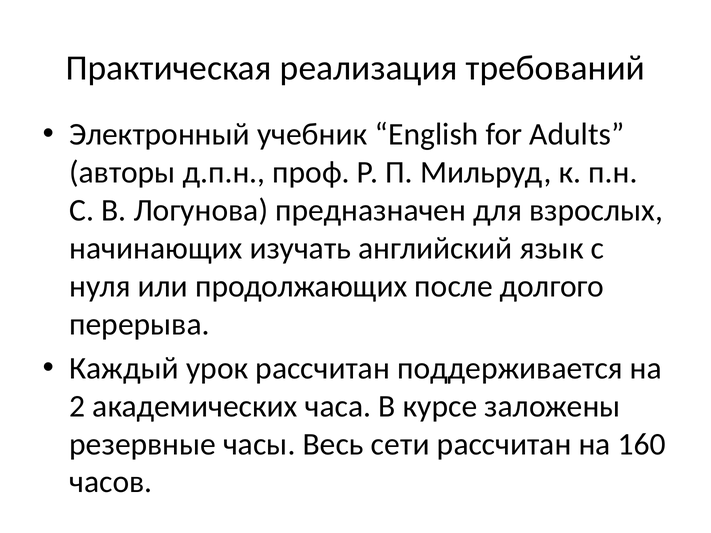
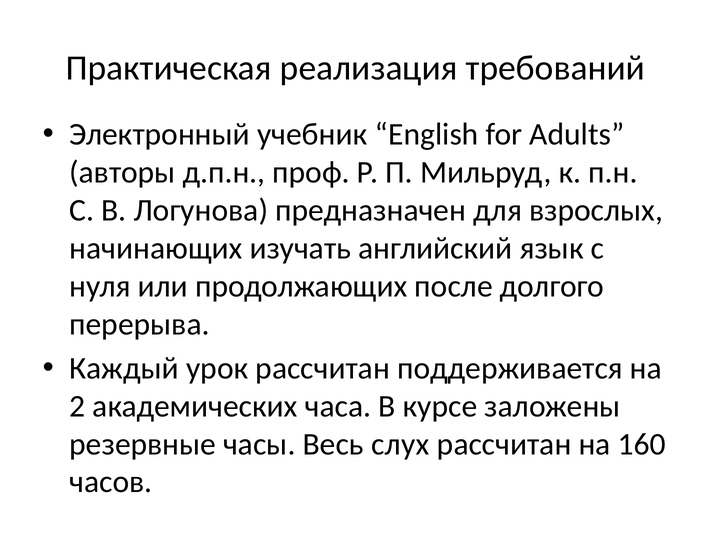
сети: сети -> слух (400, 444)
